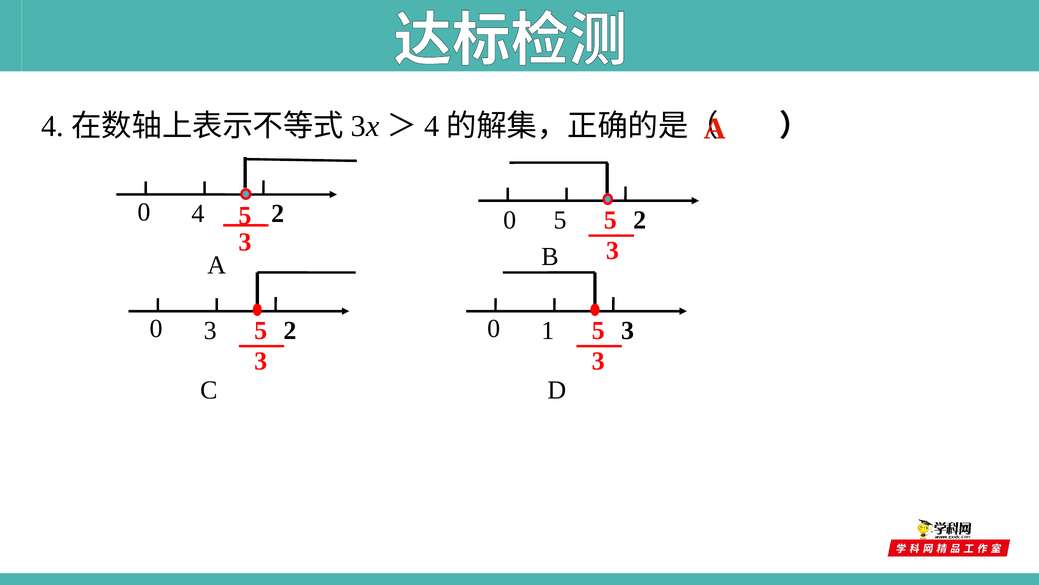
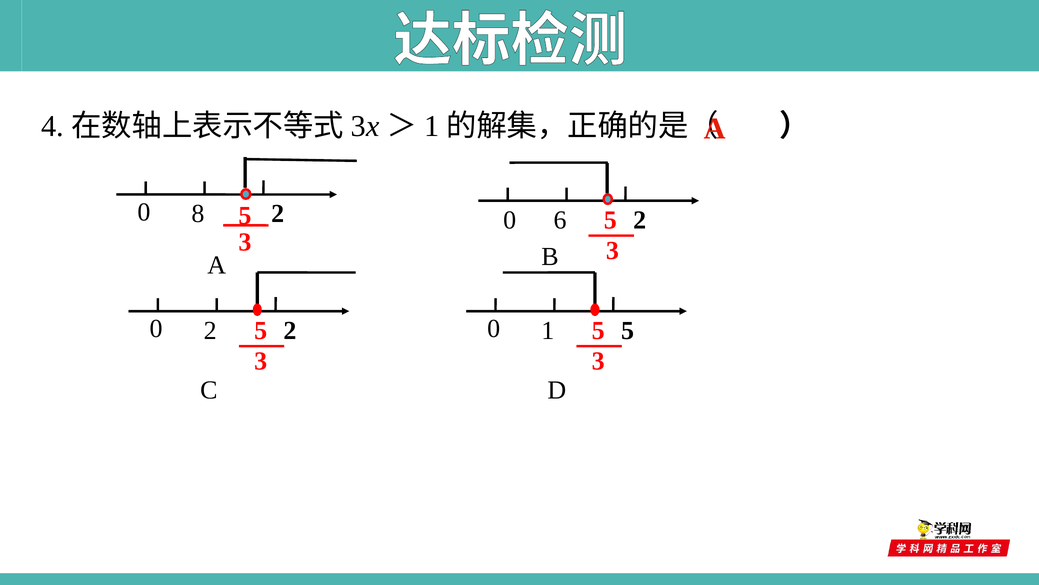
4: 4 -> 1 (432, 126)
0 4: 4 -> 8 (198, 214)
0 5: 5 -> 6 (560, 220)
0 3: 3 -> 2 (210, 330)
1 3: 3 -> 5 (628, 330)
